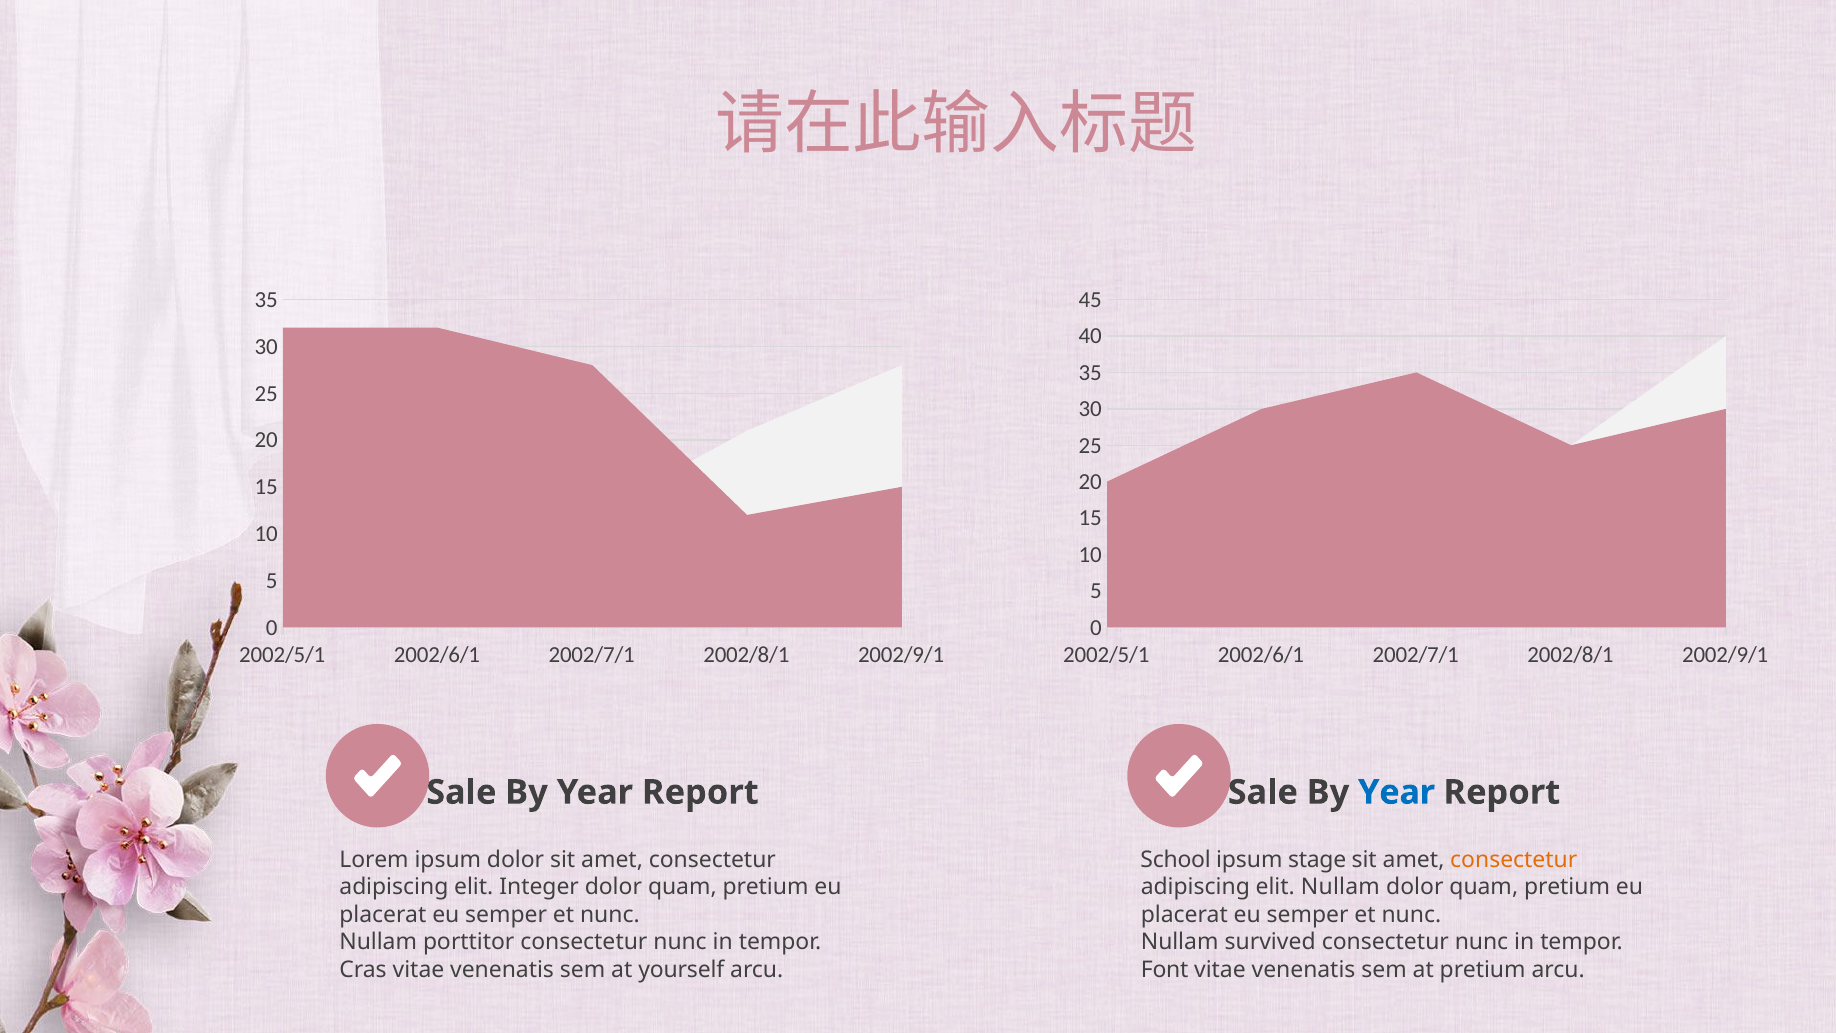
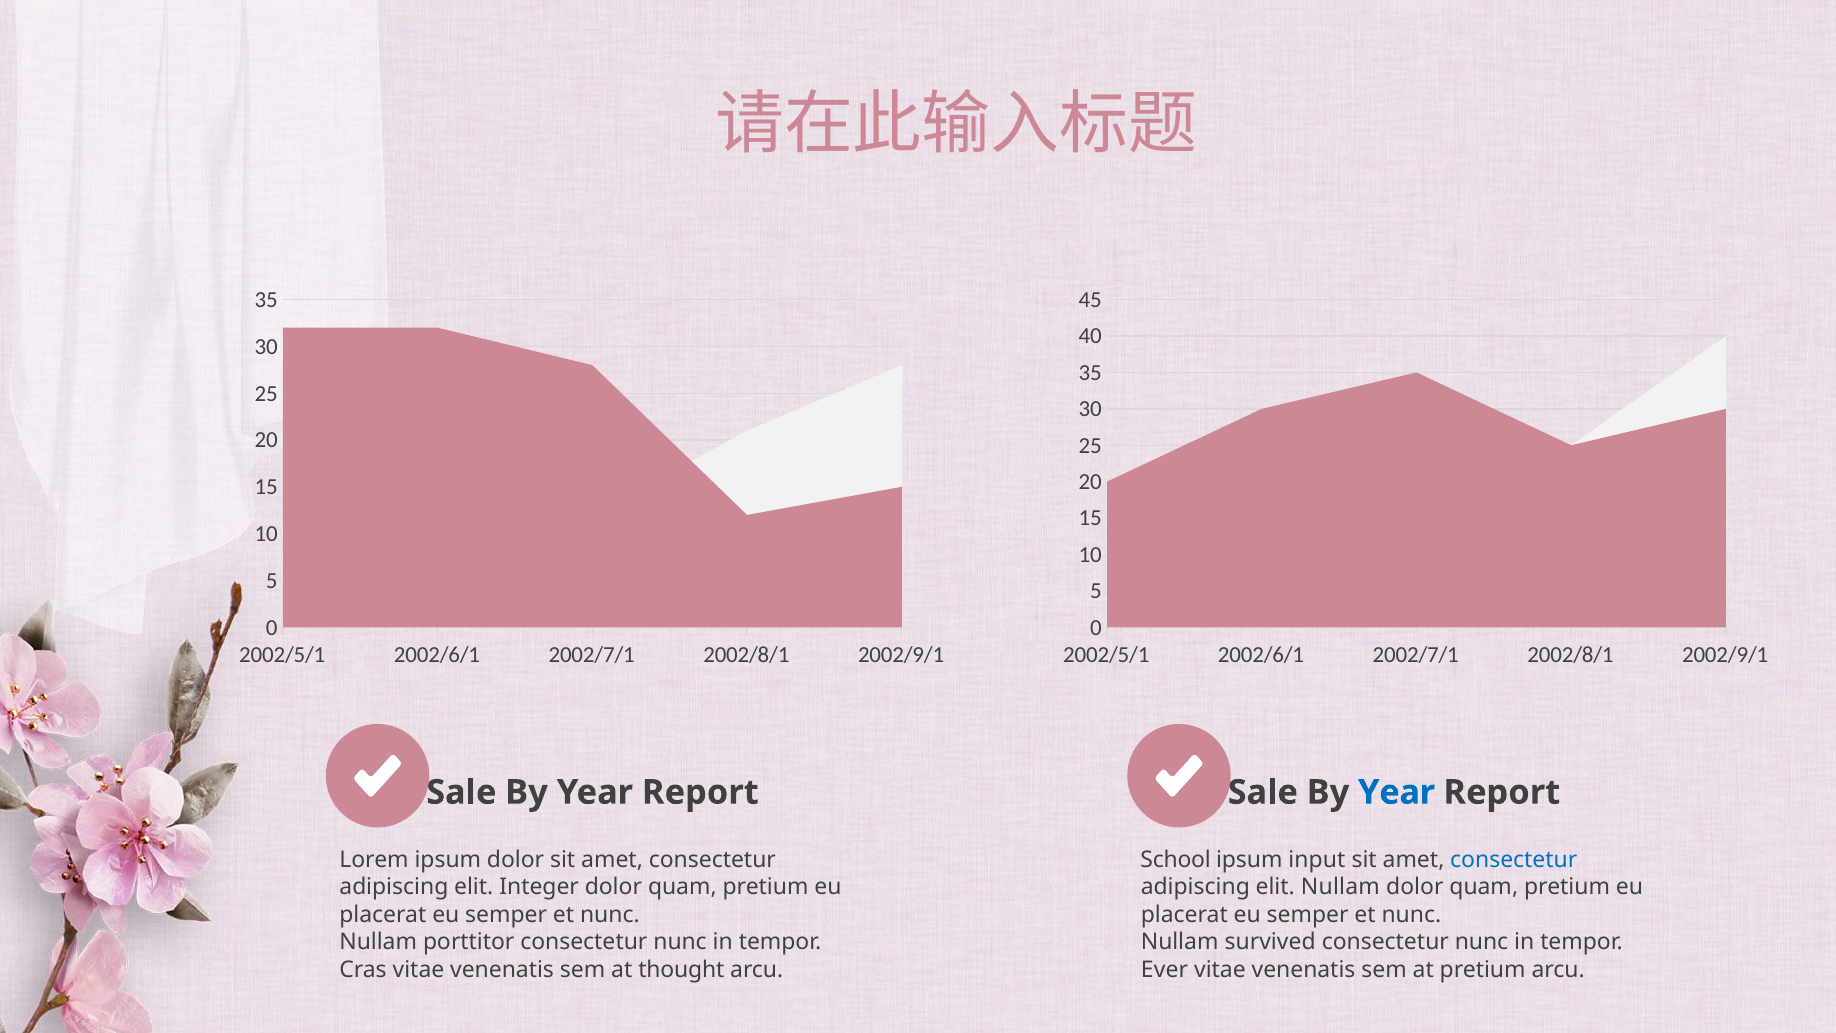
stage: stage -> input (1317, 859)
consectetur colour: orange -> blue (1514, 859)
yourself: yourself -> thought (681, 969)
Font: Font -> Ever (1164, 969)
